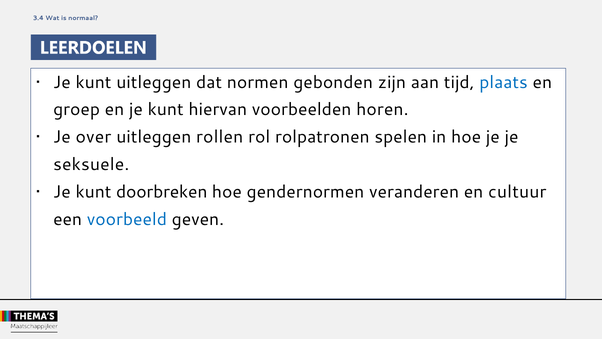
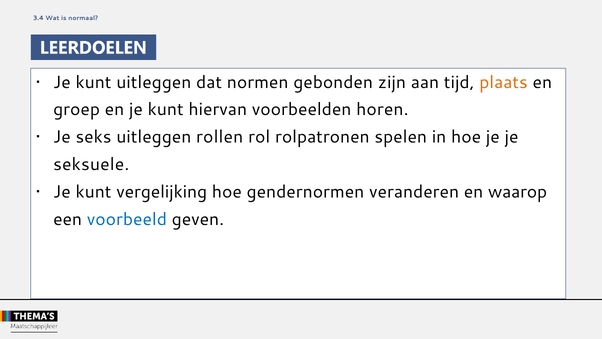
plaats colour: blue -> orange (504, 82)
over: over -> seks (94, 137)
doorbreken: doorbreken -> vergelijking (162, 192)
cultuur: cultuur -> waarop (518, 192)
